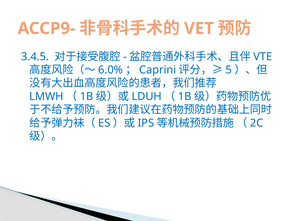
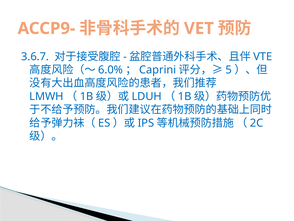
3.4.5: 3.4.5 -> 3.6.7 (35, 56)
